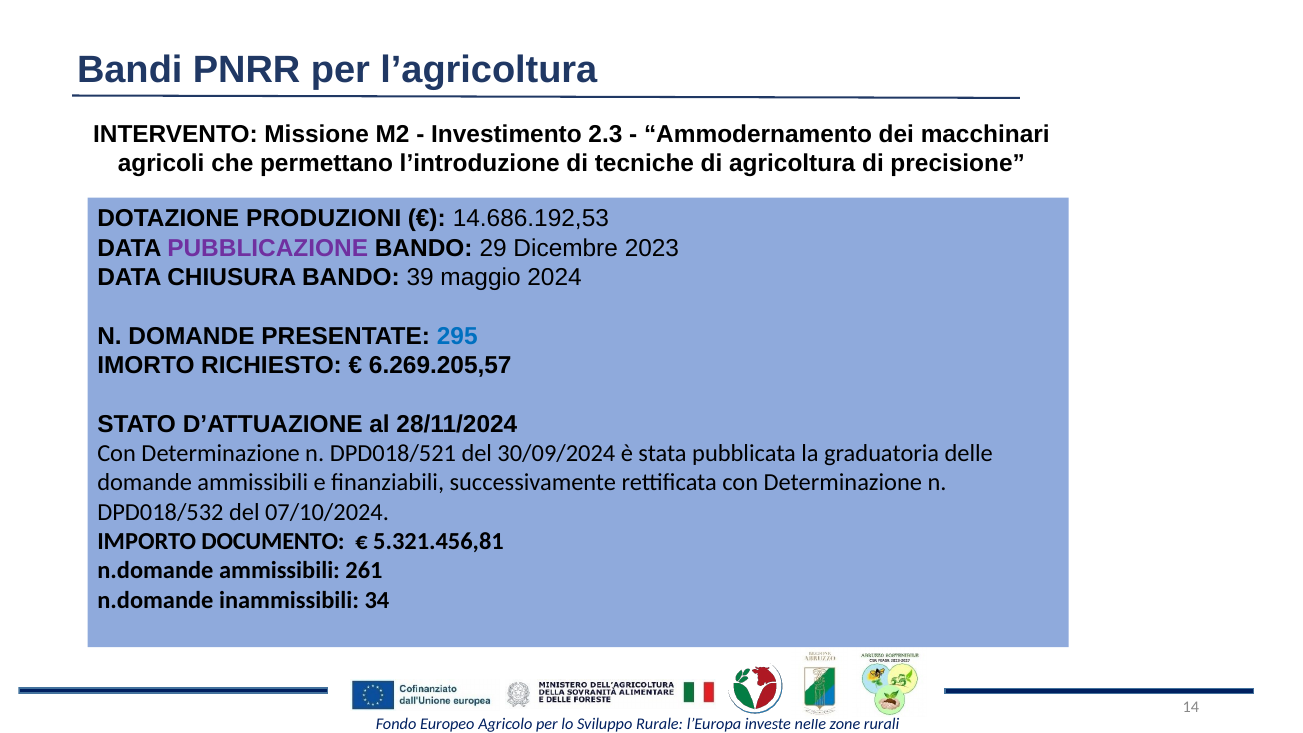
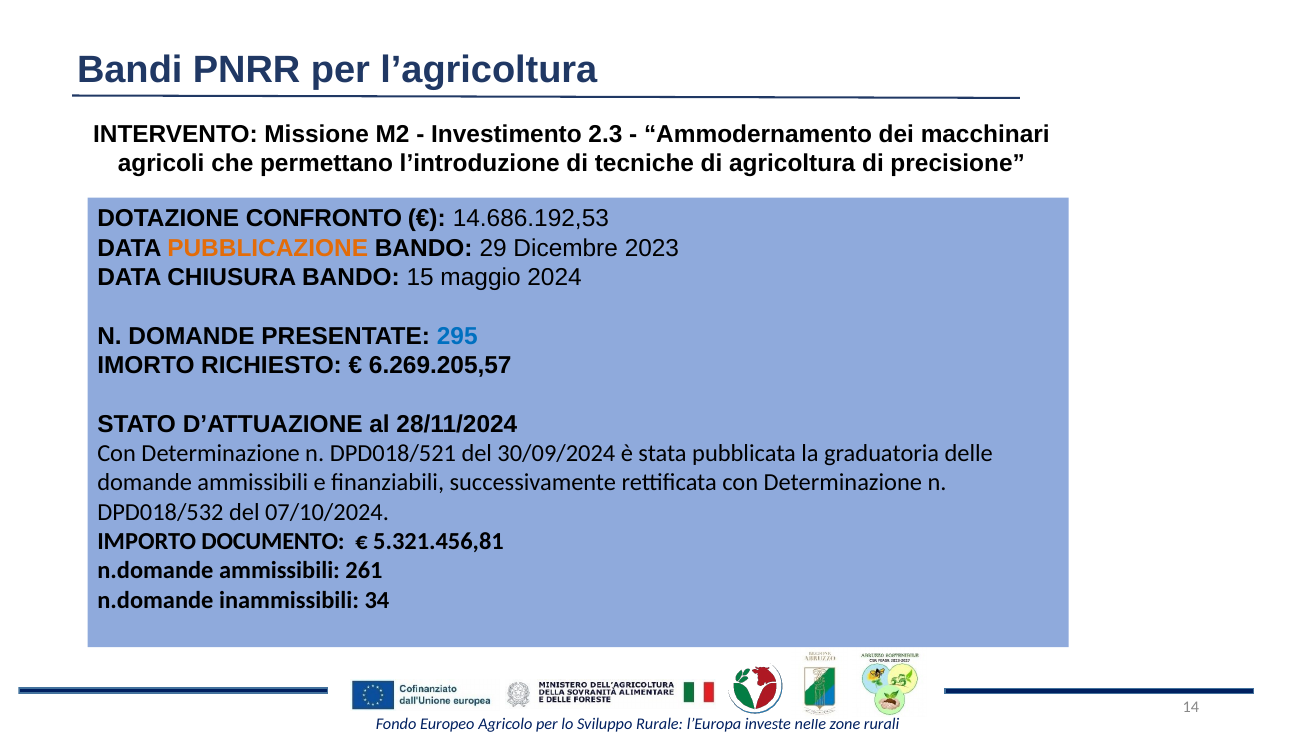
PRODUZIONI: PRODUZIONI -> CONFRONTO (324, 219)
PUBBLICAZIONE colour: purple -> orange (268, 248)
39: 39 -> 15 (420, 278)
